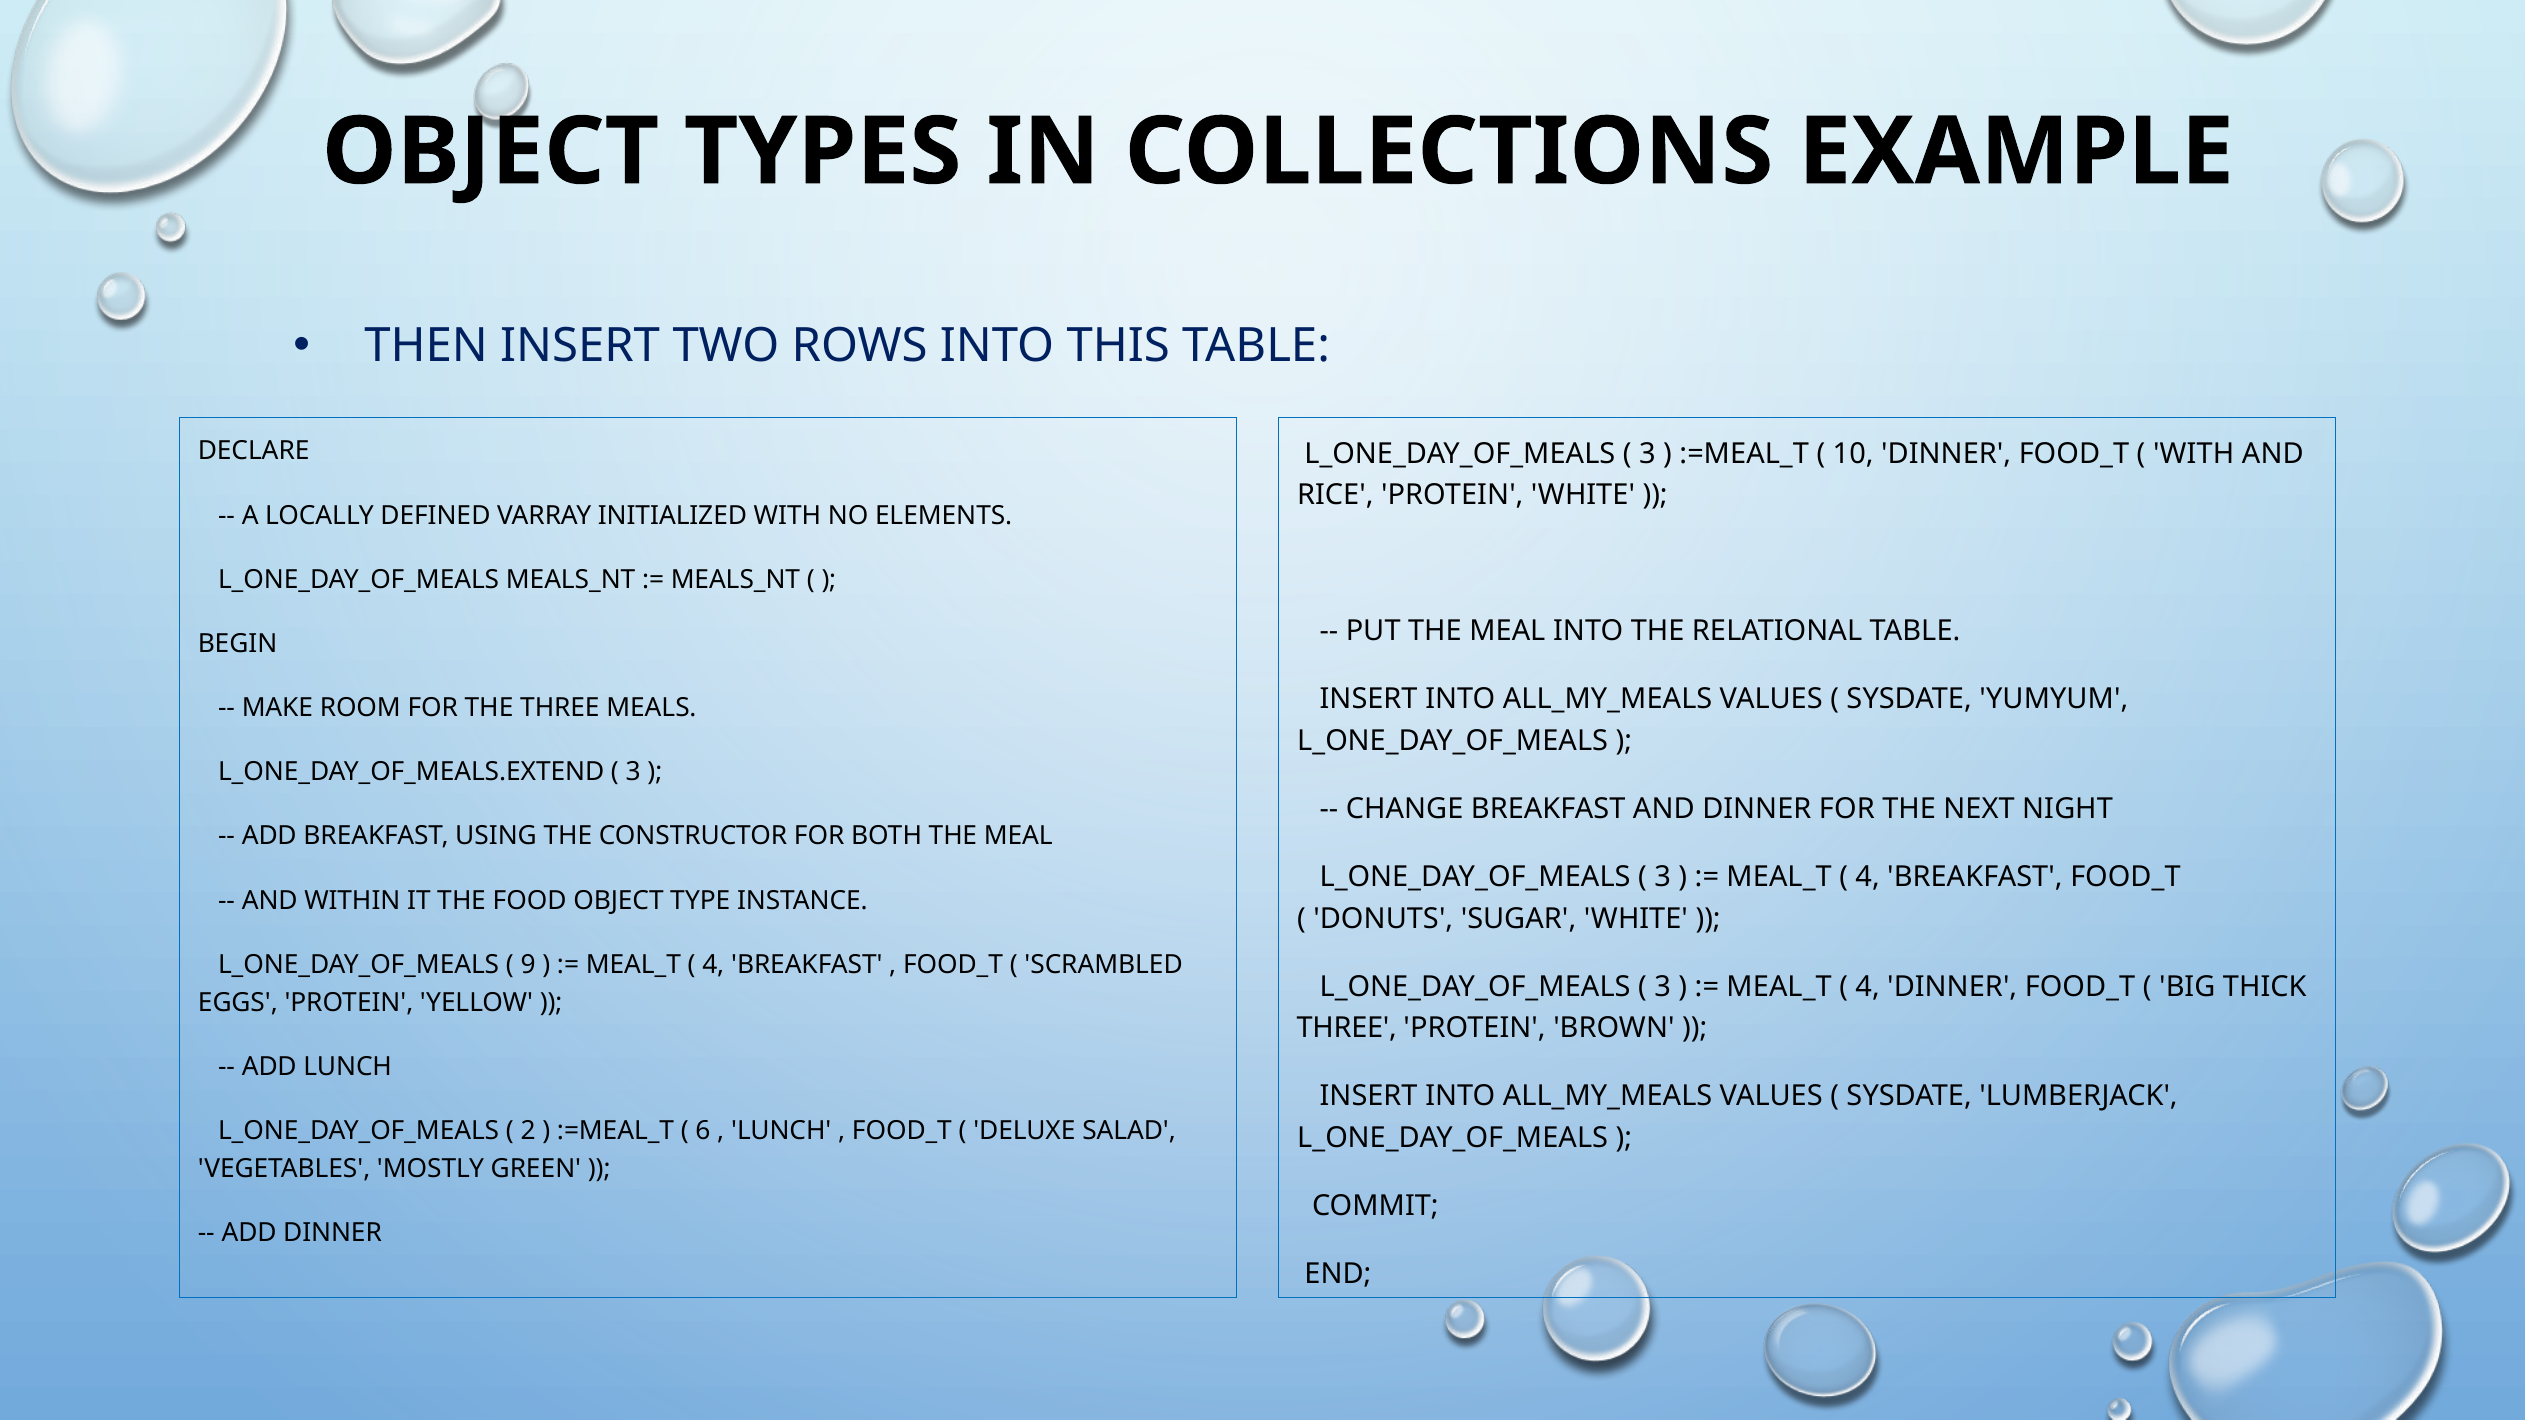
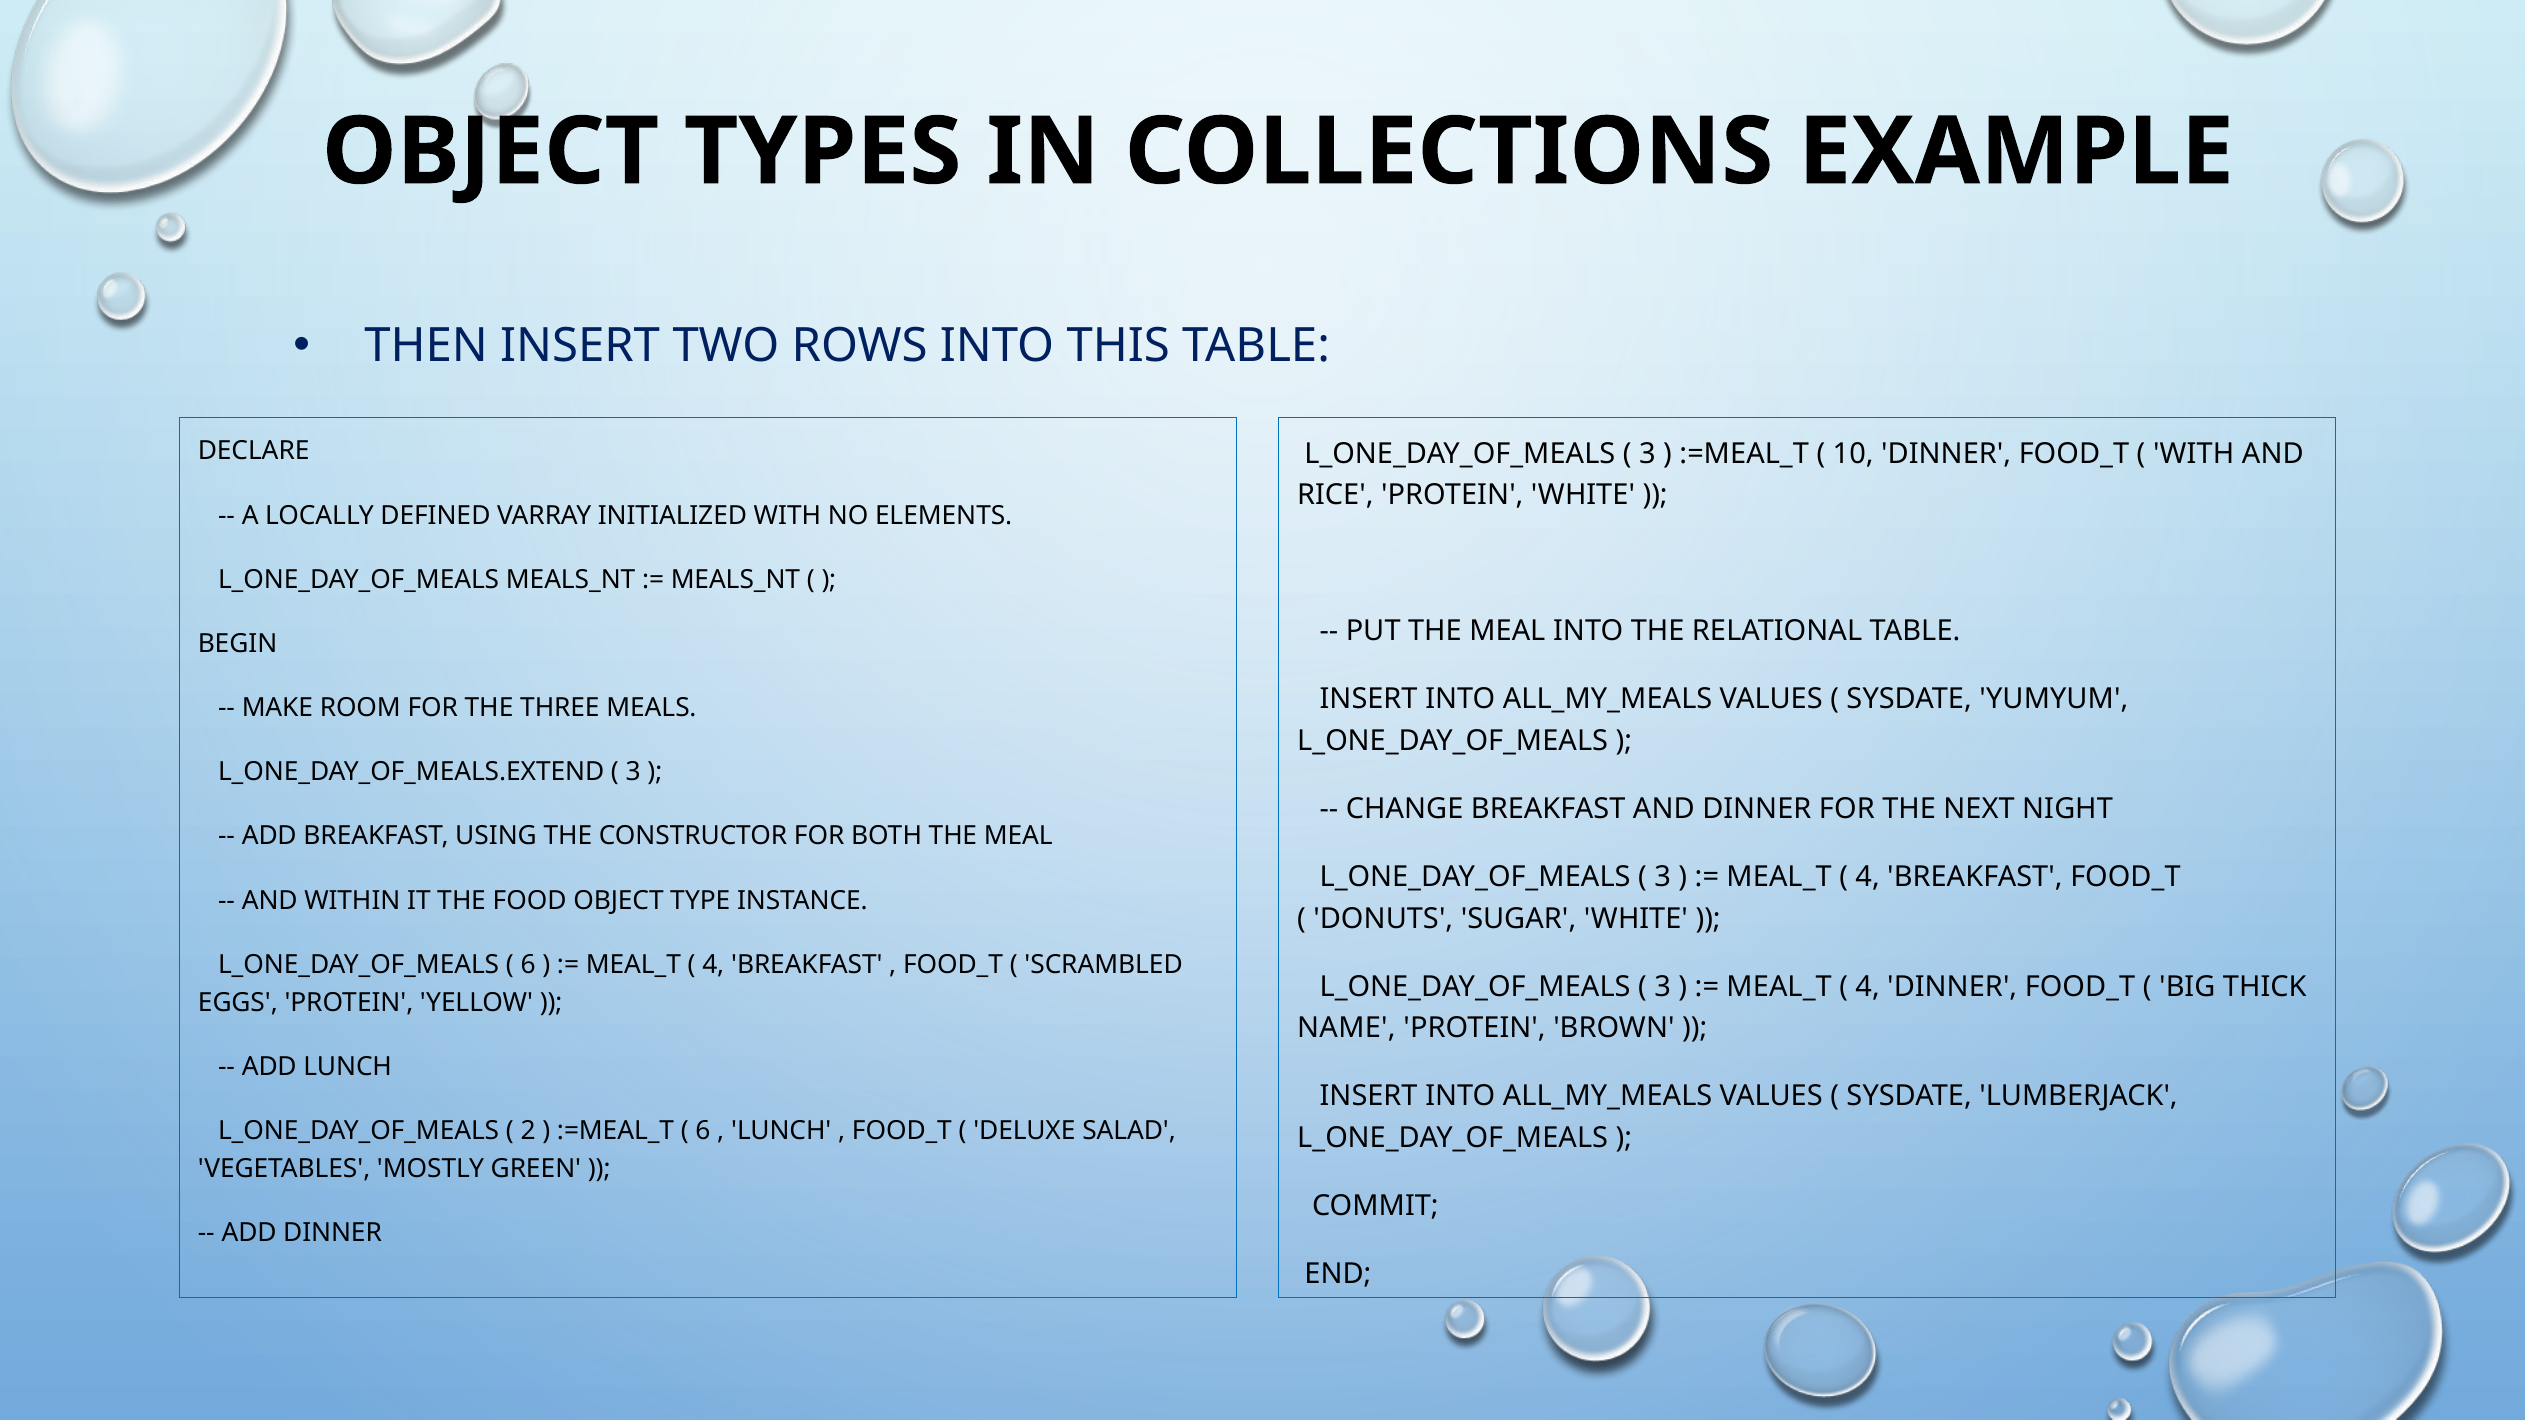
9: 9 -> 6 (528, 965)
THREE: THREE -> NAME (1346, 1028)
